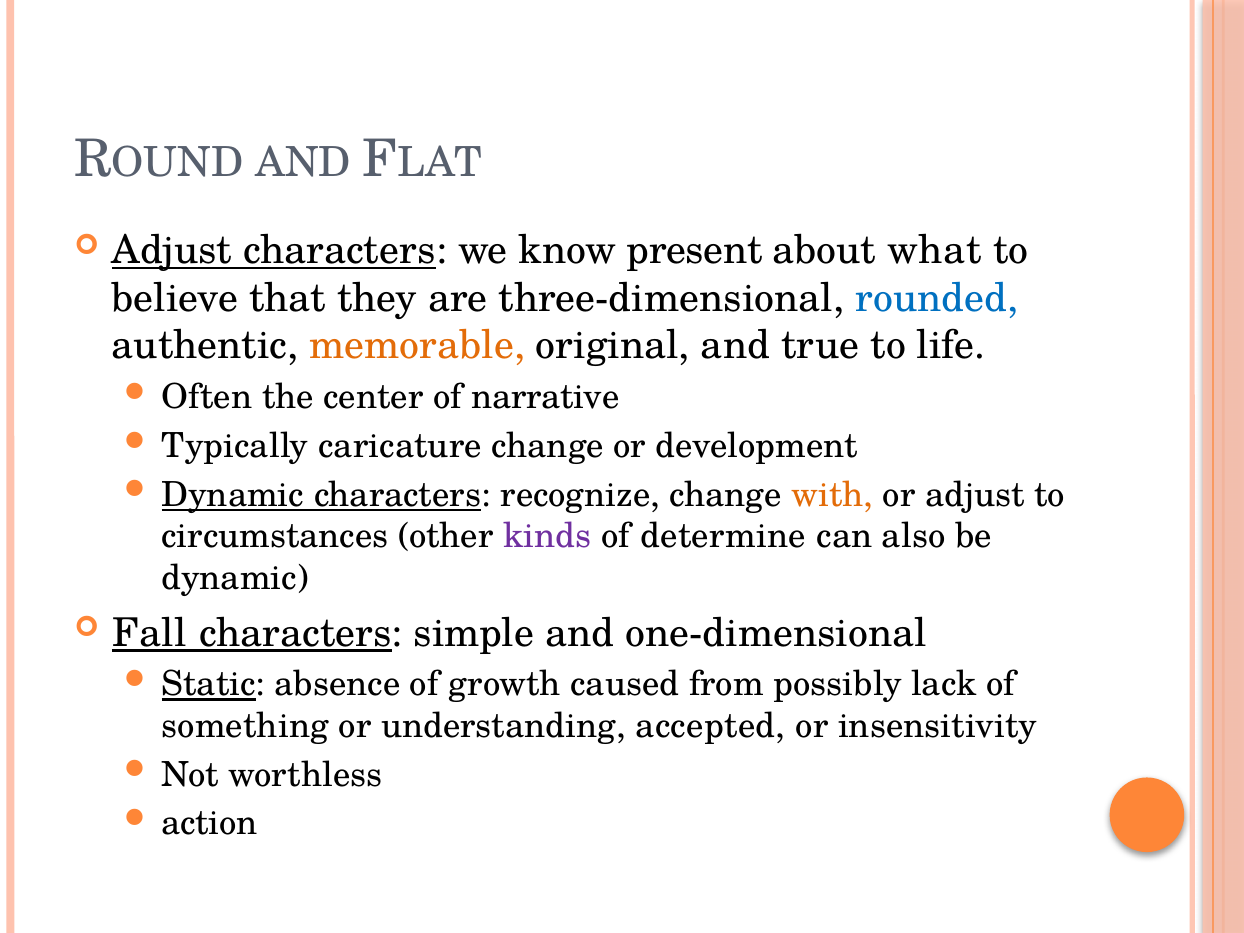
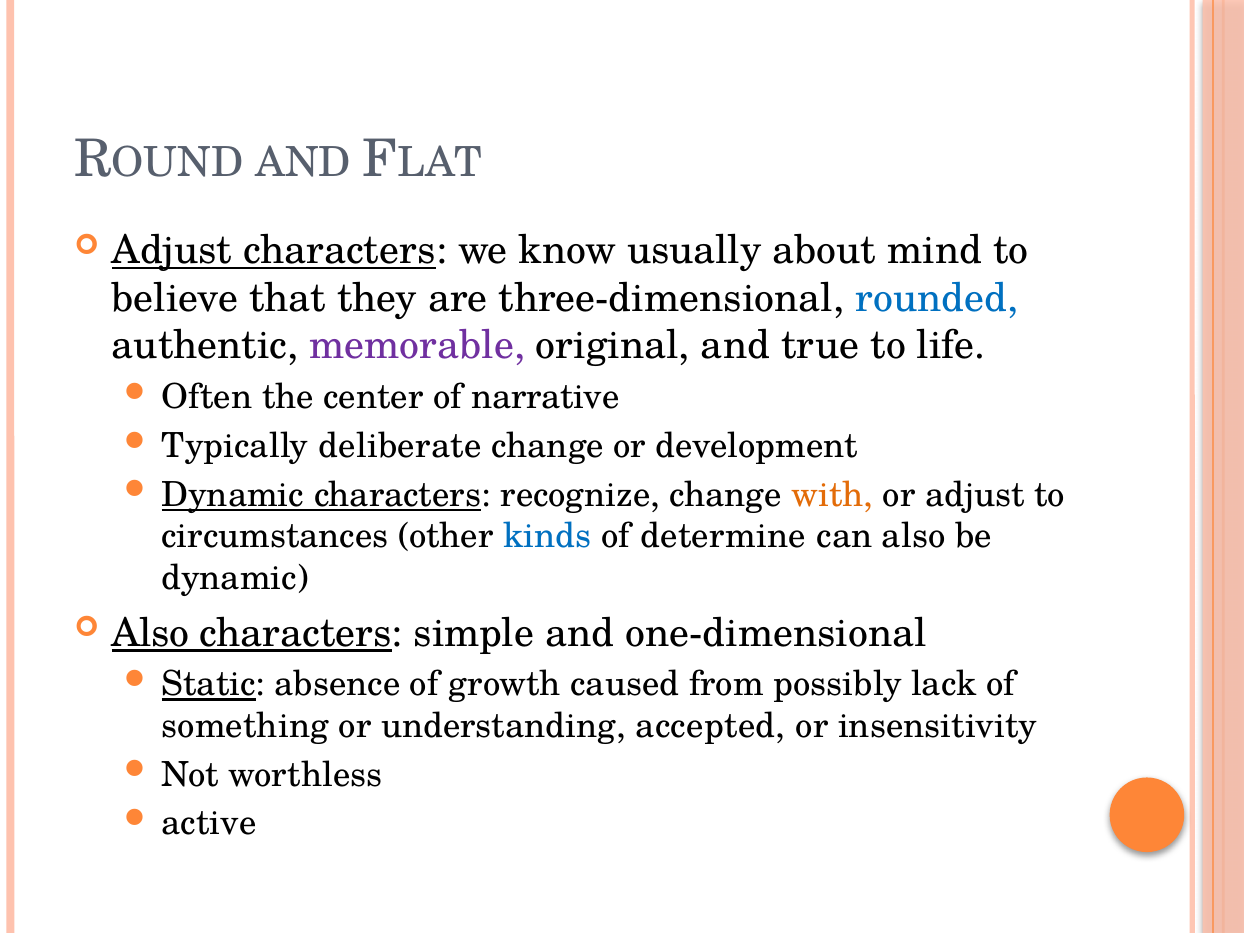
present: present -> usually (695, 250)
what: what -> mind (935, 250)
memorable colour: orange -> purple (417, 346)
caricature: caricature -> deliberate (400, 446)
kinds colour: purple -> blue (547, 536)
Fall: Fall -> Also (150, 633)
action: action -> active (209, 823)
